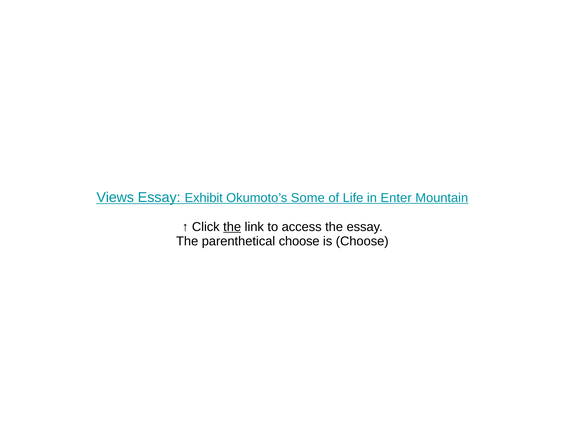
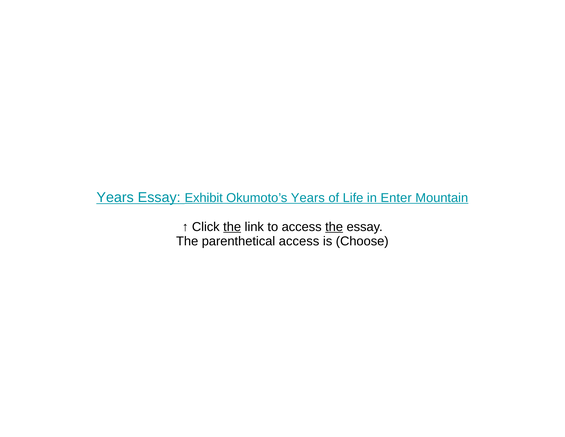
Views: Views -> Years (115, 197)
Okumoto’s Some: Some -> Years (308, 198)
the underline: none -> present (334, 227)
parenthetical choose: choose -> access (299, 241)
